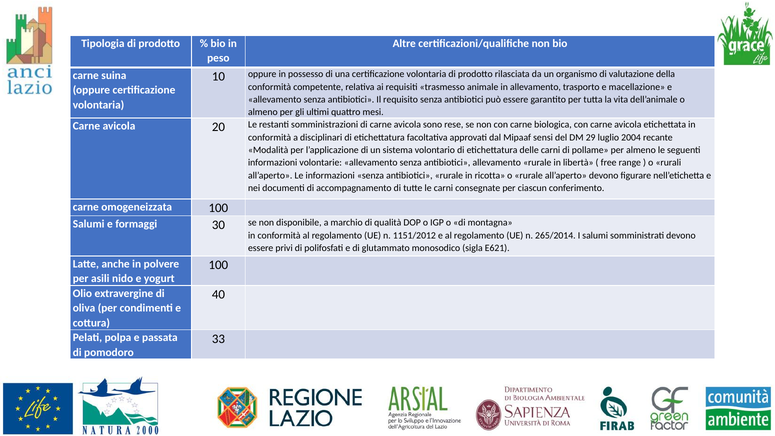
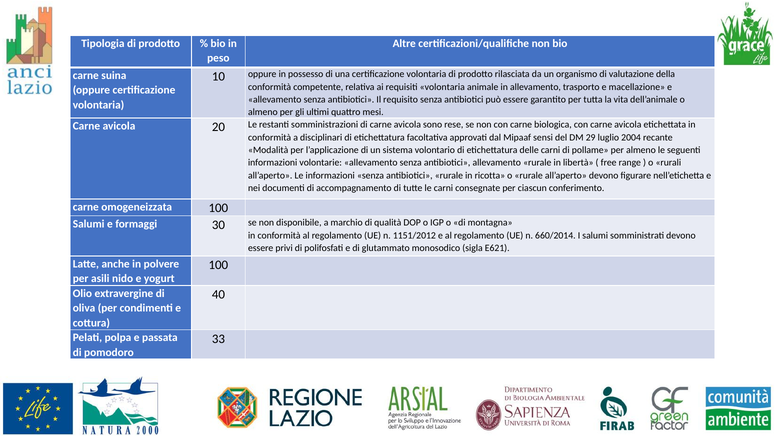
requisiti trasmesso: trasmesso -> volontaria (442, 87)
265/2014: 265/2014 -> 660/2014 (555, 235)
